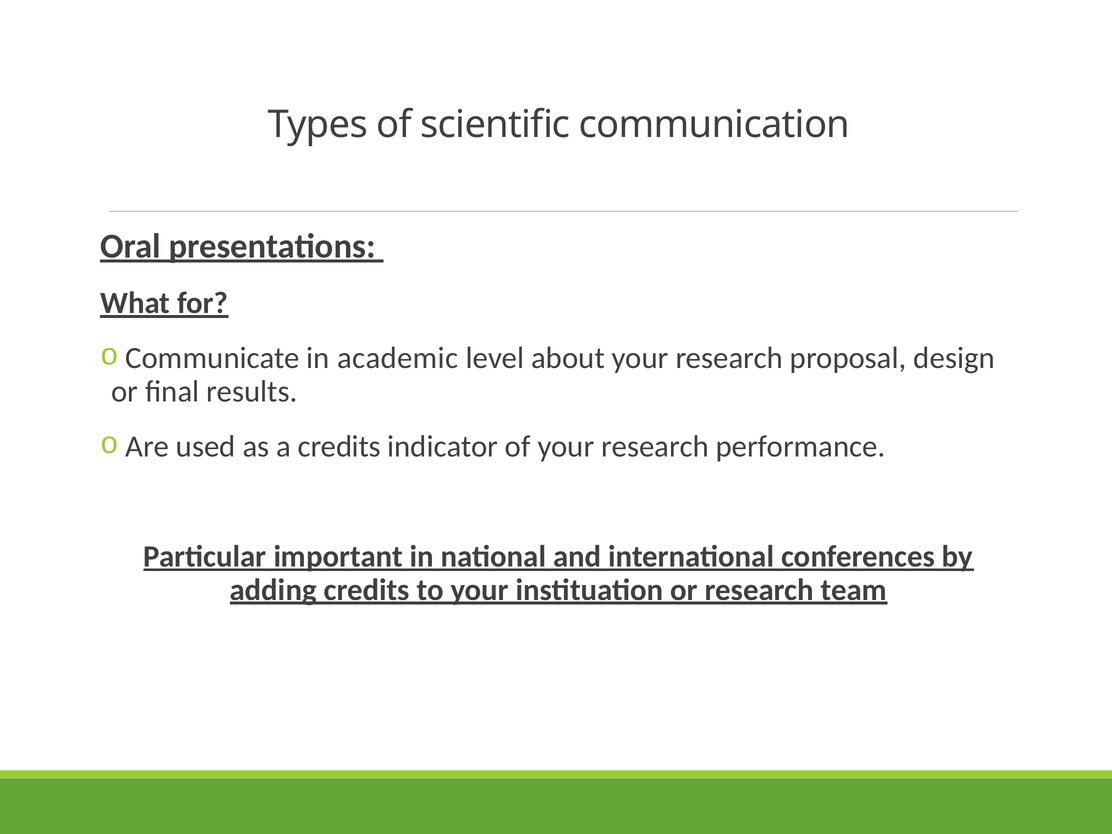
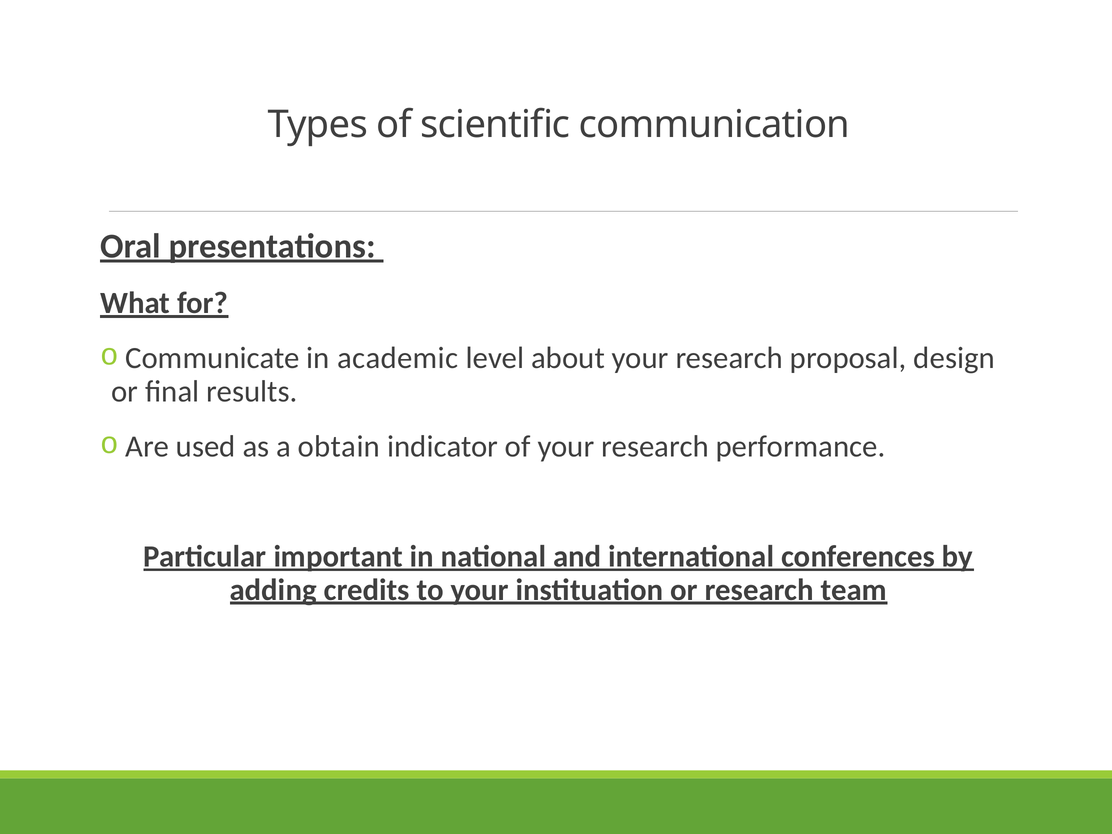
a credits: credits -> obtain (339, 447)
